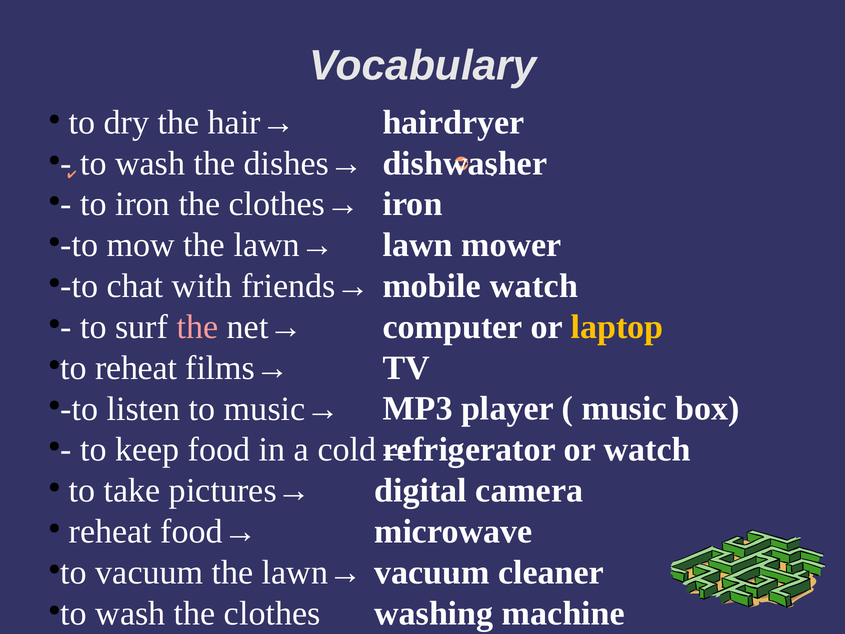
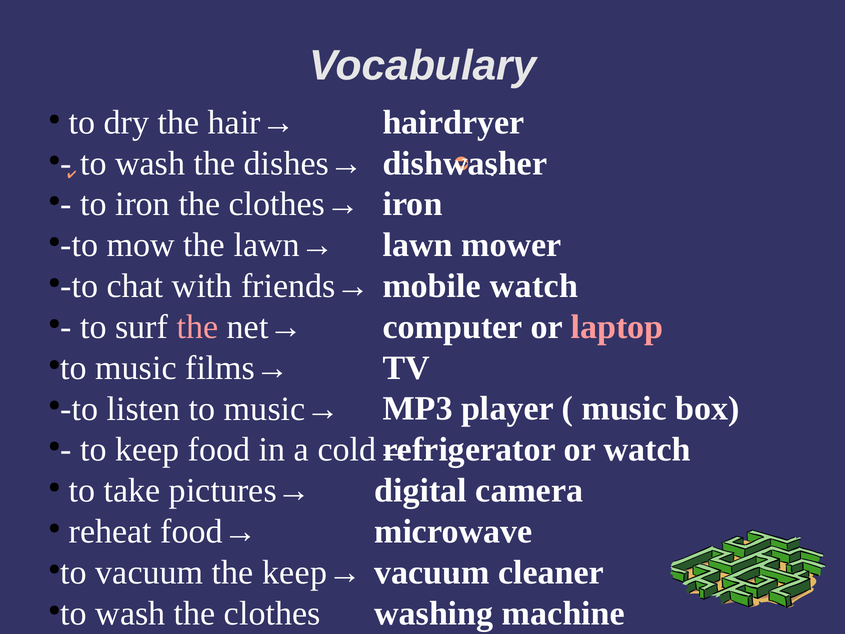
laptop colour: yellow -> pink (617, 327)
to reheat: reheat -> music (136, 368)
vacuum the lawn→: lawn→ -> keep→ (312, 572)
